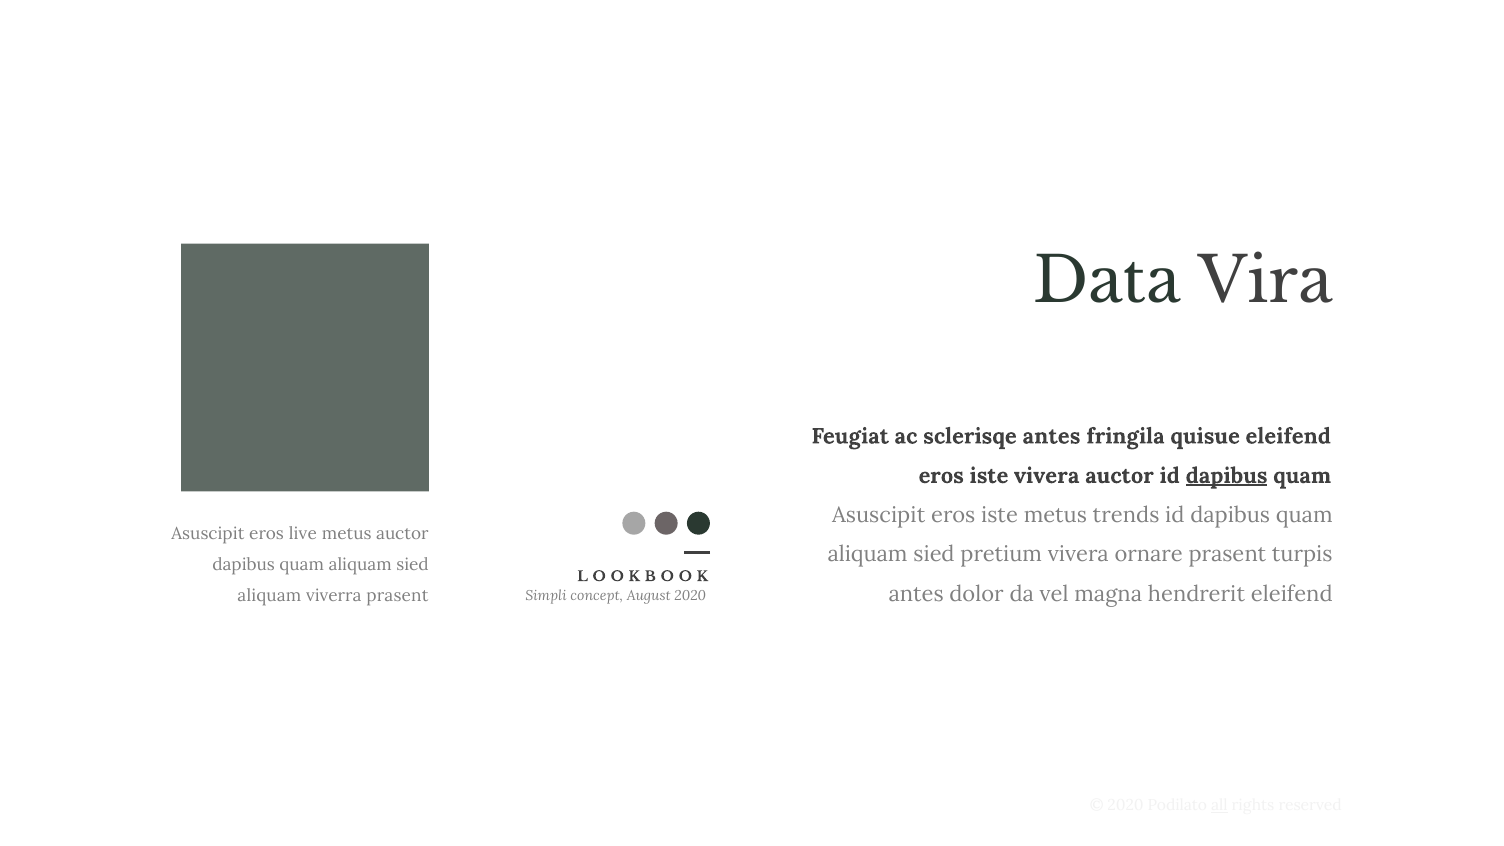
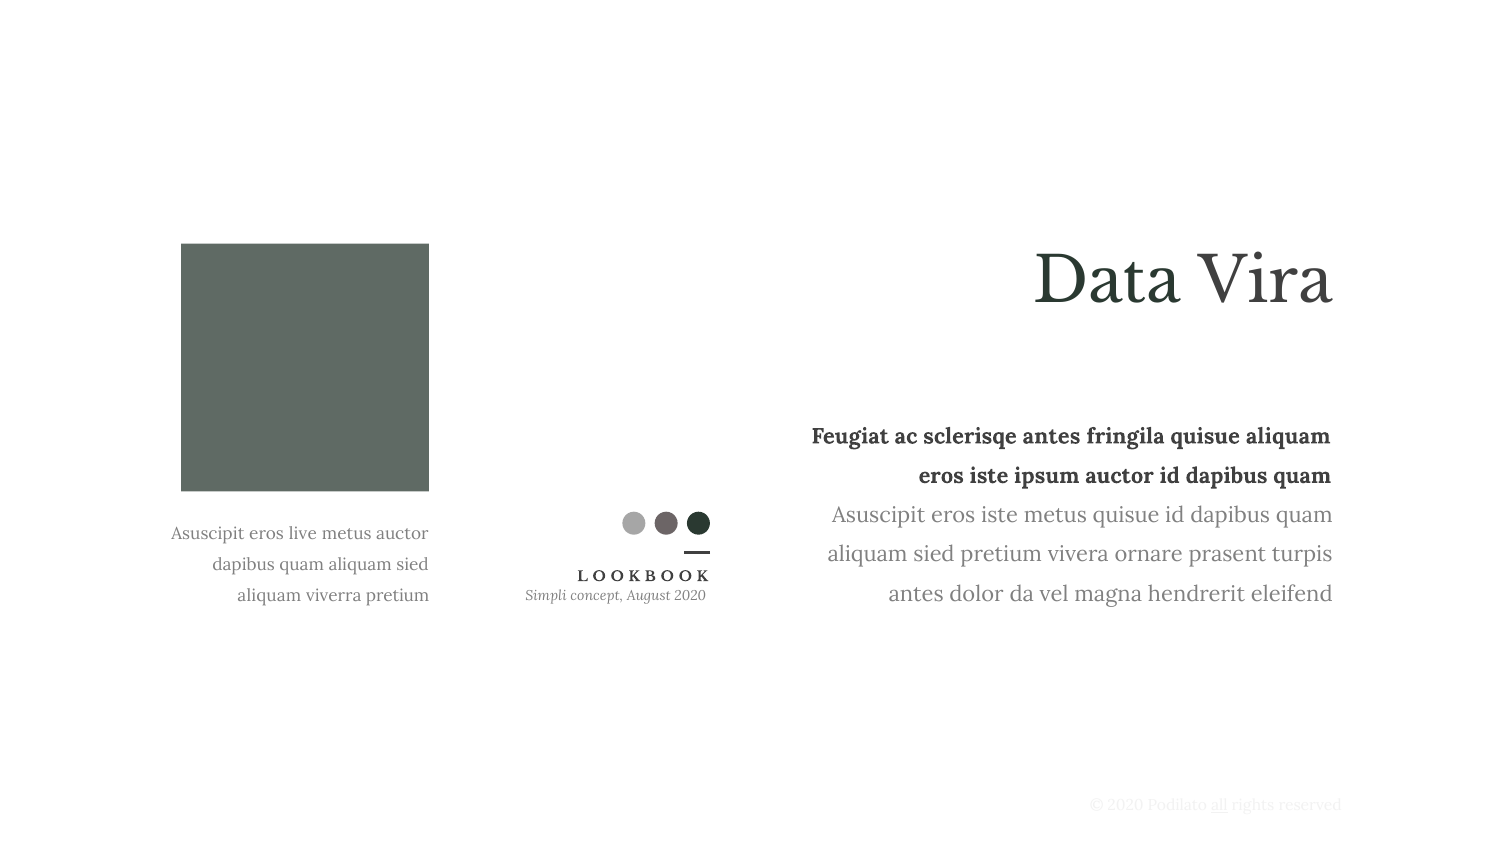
quisue eleifend: eleifend -> aliquam (1288, 436)
iste vivera: vivera -> ipsum (1047, 476)
dapibus underline: present -> none (1227, 476)
metus trends: trends -> quisue (1126, 515)
viverra prasent: prasent -> pretium (398, 596)
